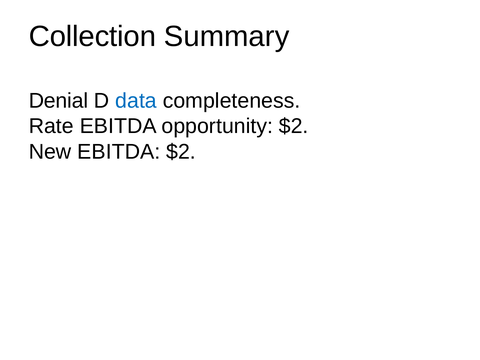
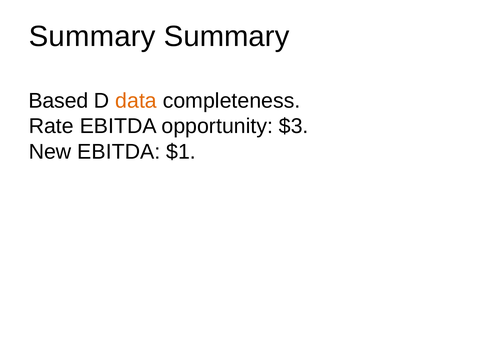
Collection: Collection -> Summary (92, 36)
Denial: Denial -> Based (58, 101)
data colour: blue -> orange (136, 101)
opportunity $2: $2 -> $3 (294, 126)
EBITDA $2: $2 -> $1 (181, 152)
